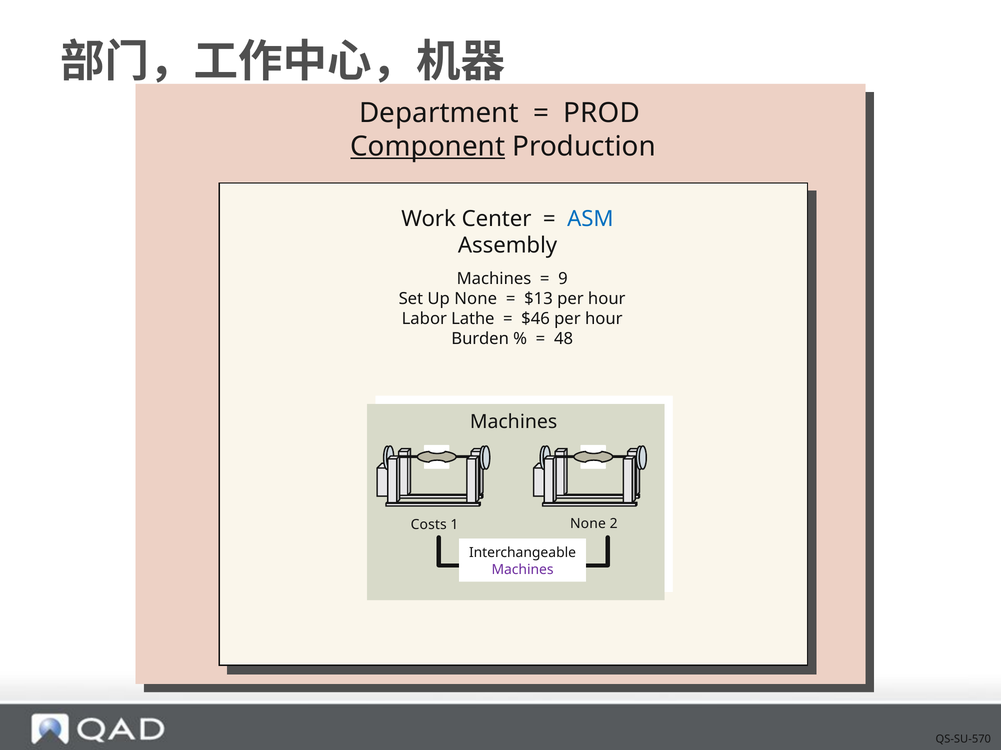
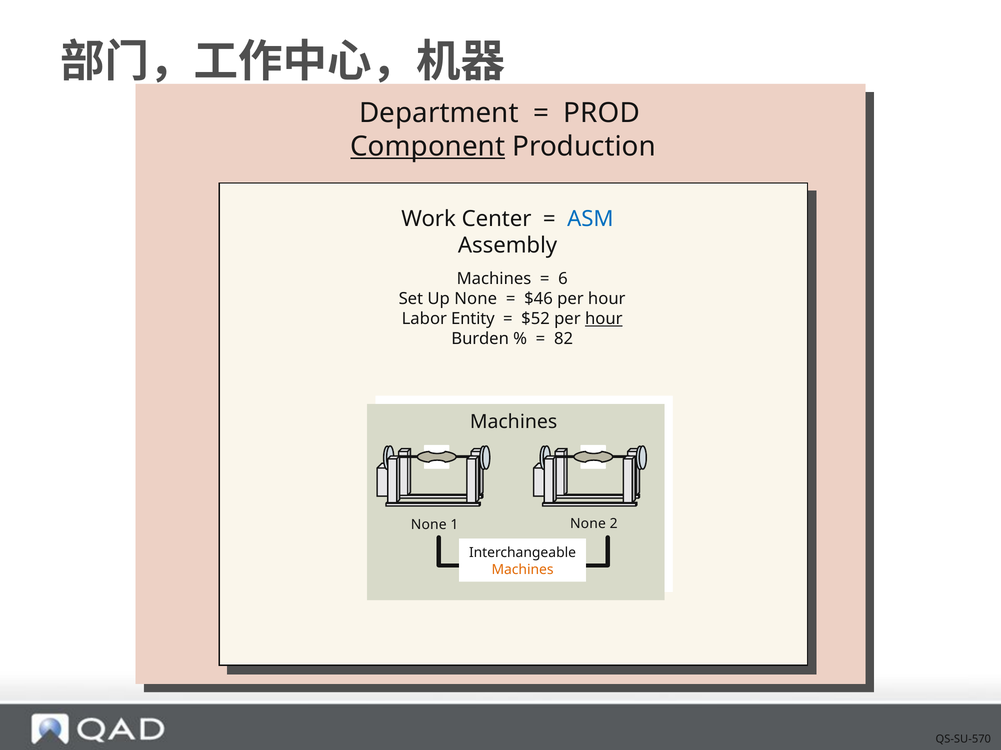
9: 9 -> 6 (563, 279)
$13: $13 -> $46 (538, 299)
Lathe: Lathe -> Entity (473, 319)
$46: $46 -> $52 (536, 319)
hour underline: none -> present (604, 319)
48: 48 -> 82 (564, 339)
Costs: Costs -> None (429, 525)
Machines colour: purple -> orange (523, 570)
